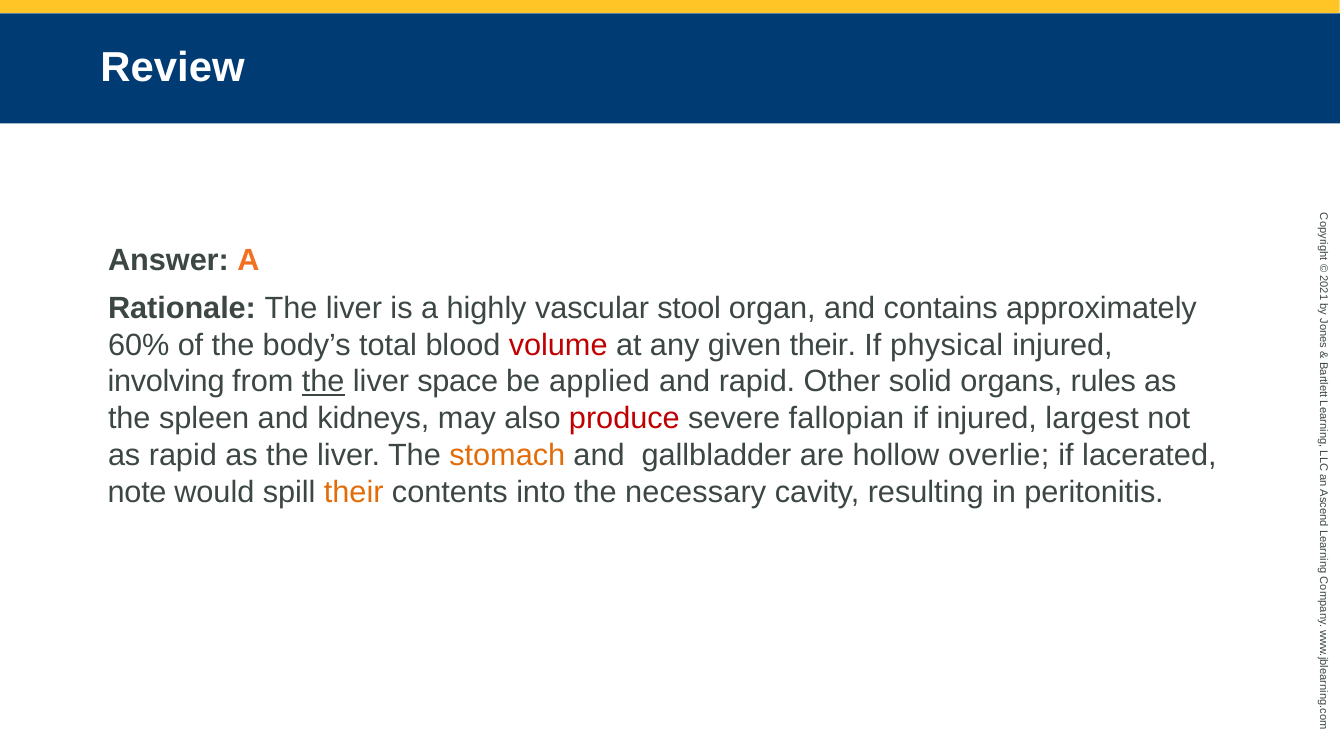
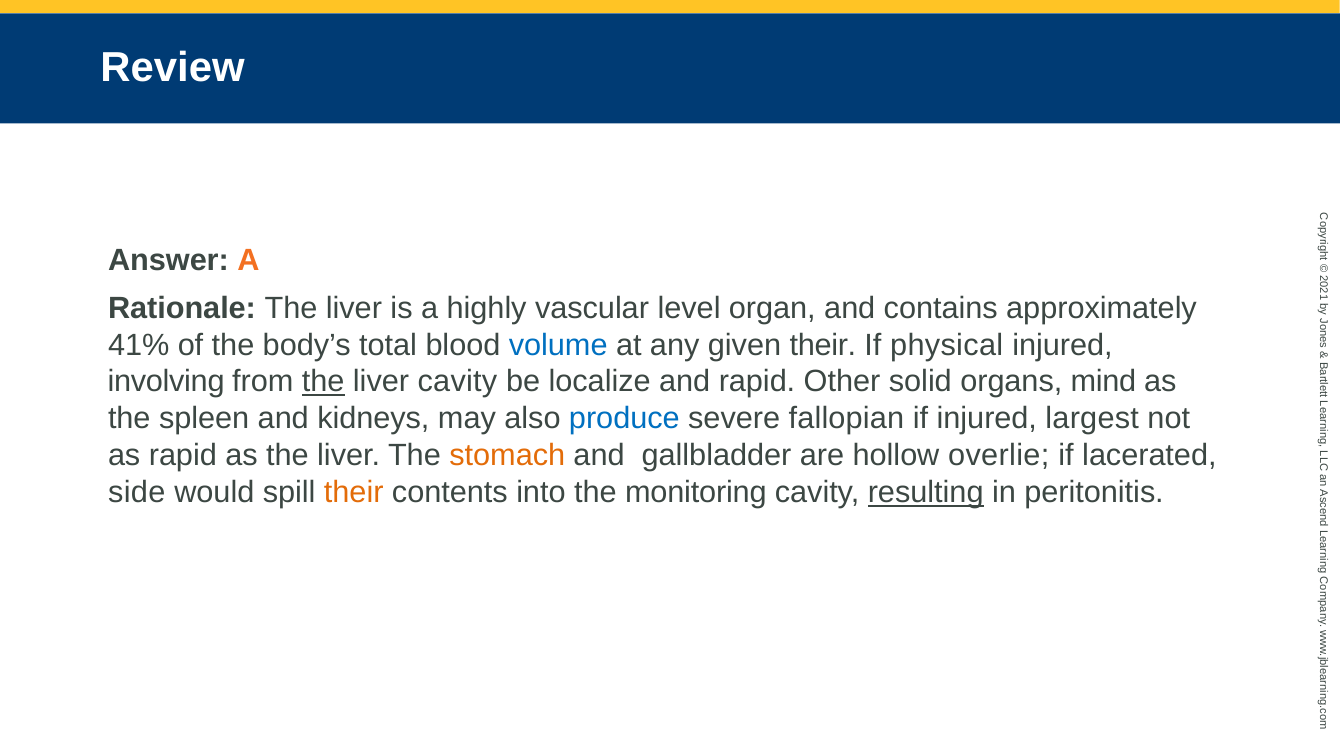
stool: stool -> level (689, 308)
60%: 60% -> 41% (139, 345)
volume colour: red -> blue (558, 345)
liver space: space -> cavity (457, 382)
applied: applied -> localize (600, 382)
rules: rules -> mind (1103, 382)
produce colour: red -> blue (624, 419)
note: note -> side (137, 492)
necessary: necessary -> monitoring (696, 492)
resulting underline: none -> present (926, 492)
